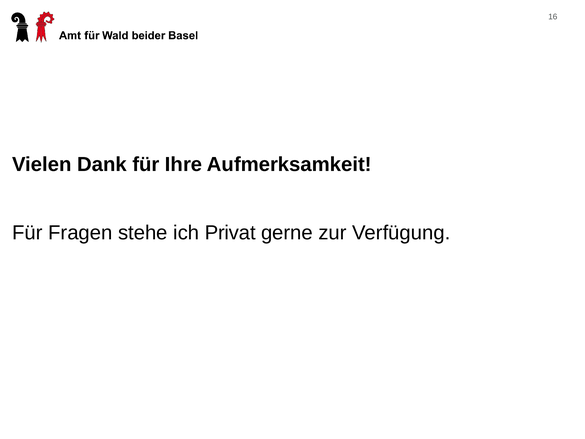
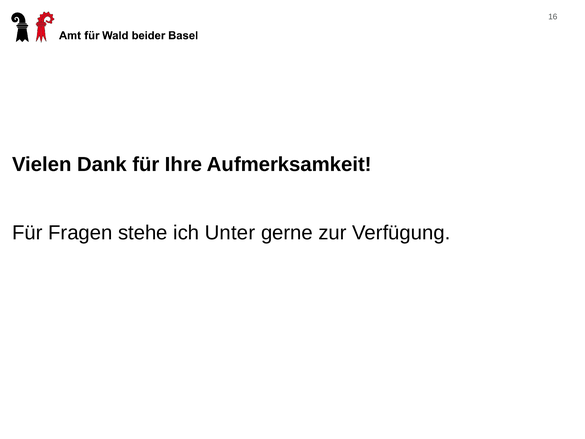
Privat: Privat -> Unter (230, 233)
